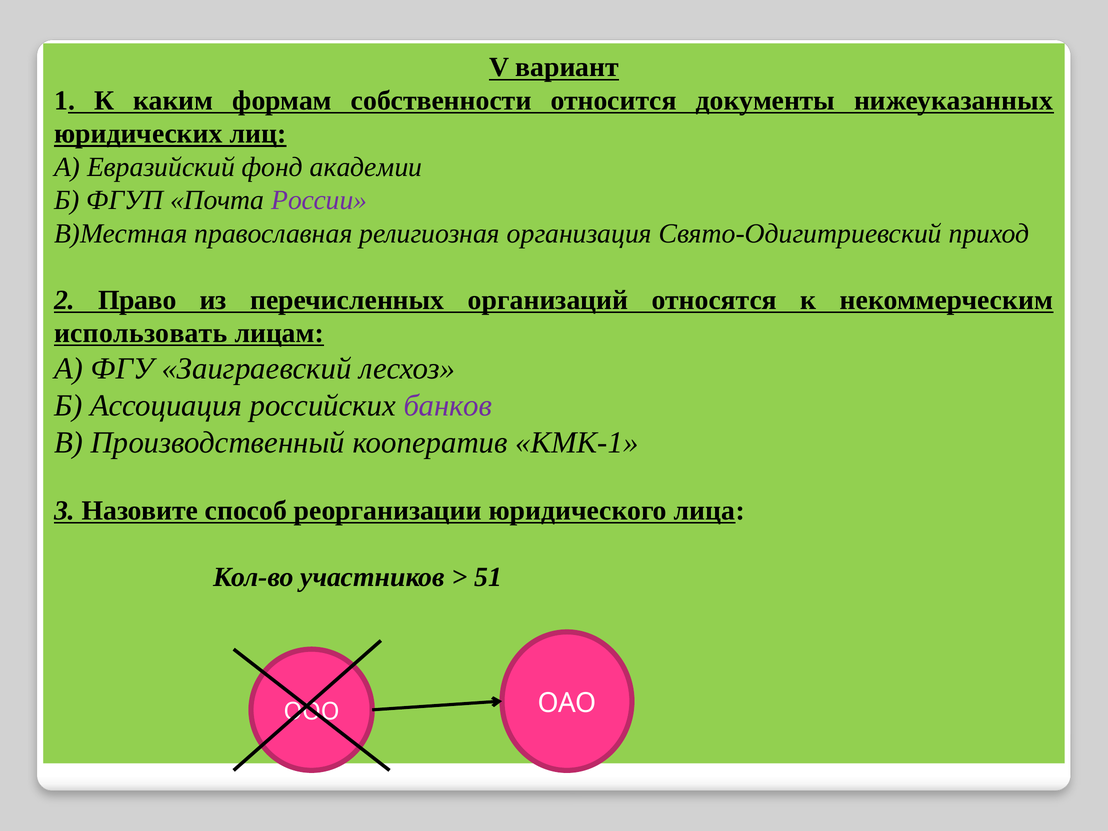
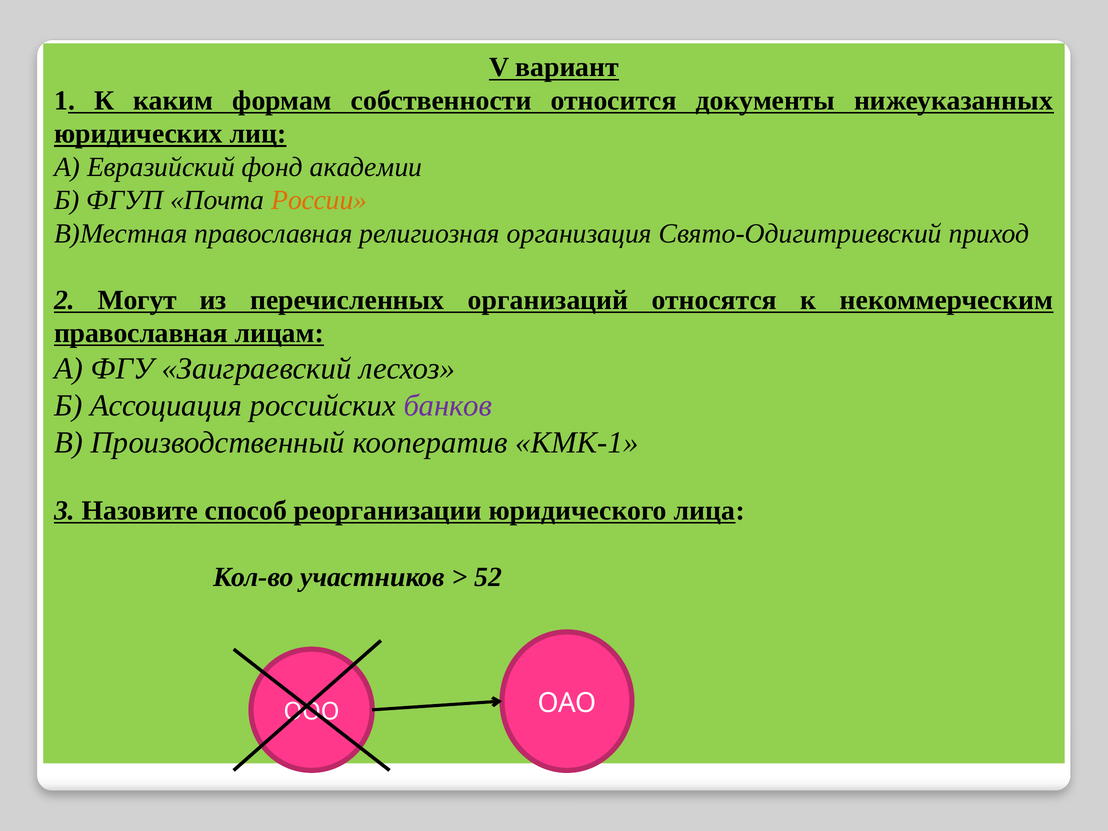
России colour: purple -> orange (319, 200)
Право: Право -> Могут (137, 300)
использовать: использовать -> православная (141, 333)
51: 51 -> 52 (488, 577)
